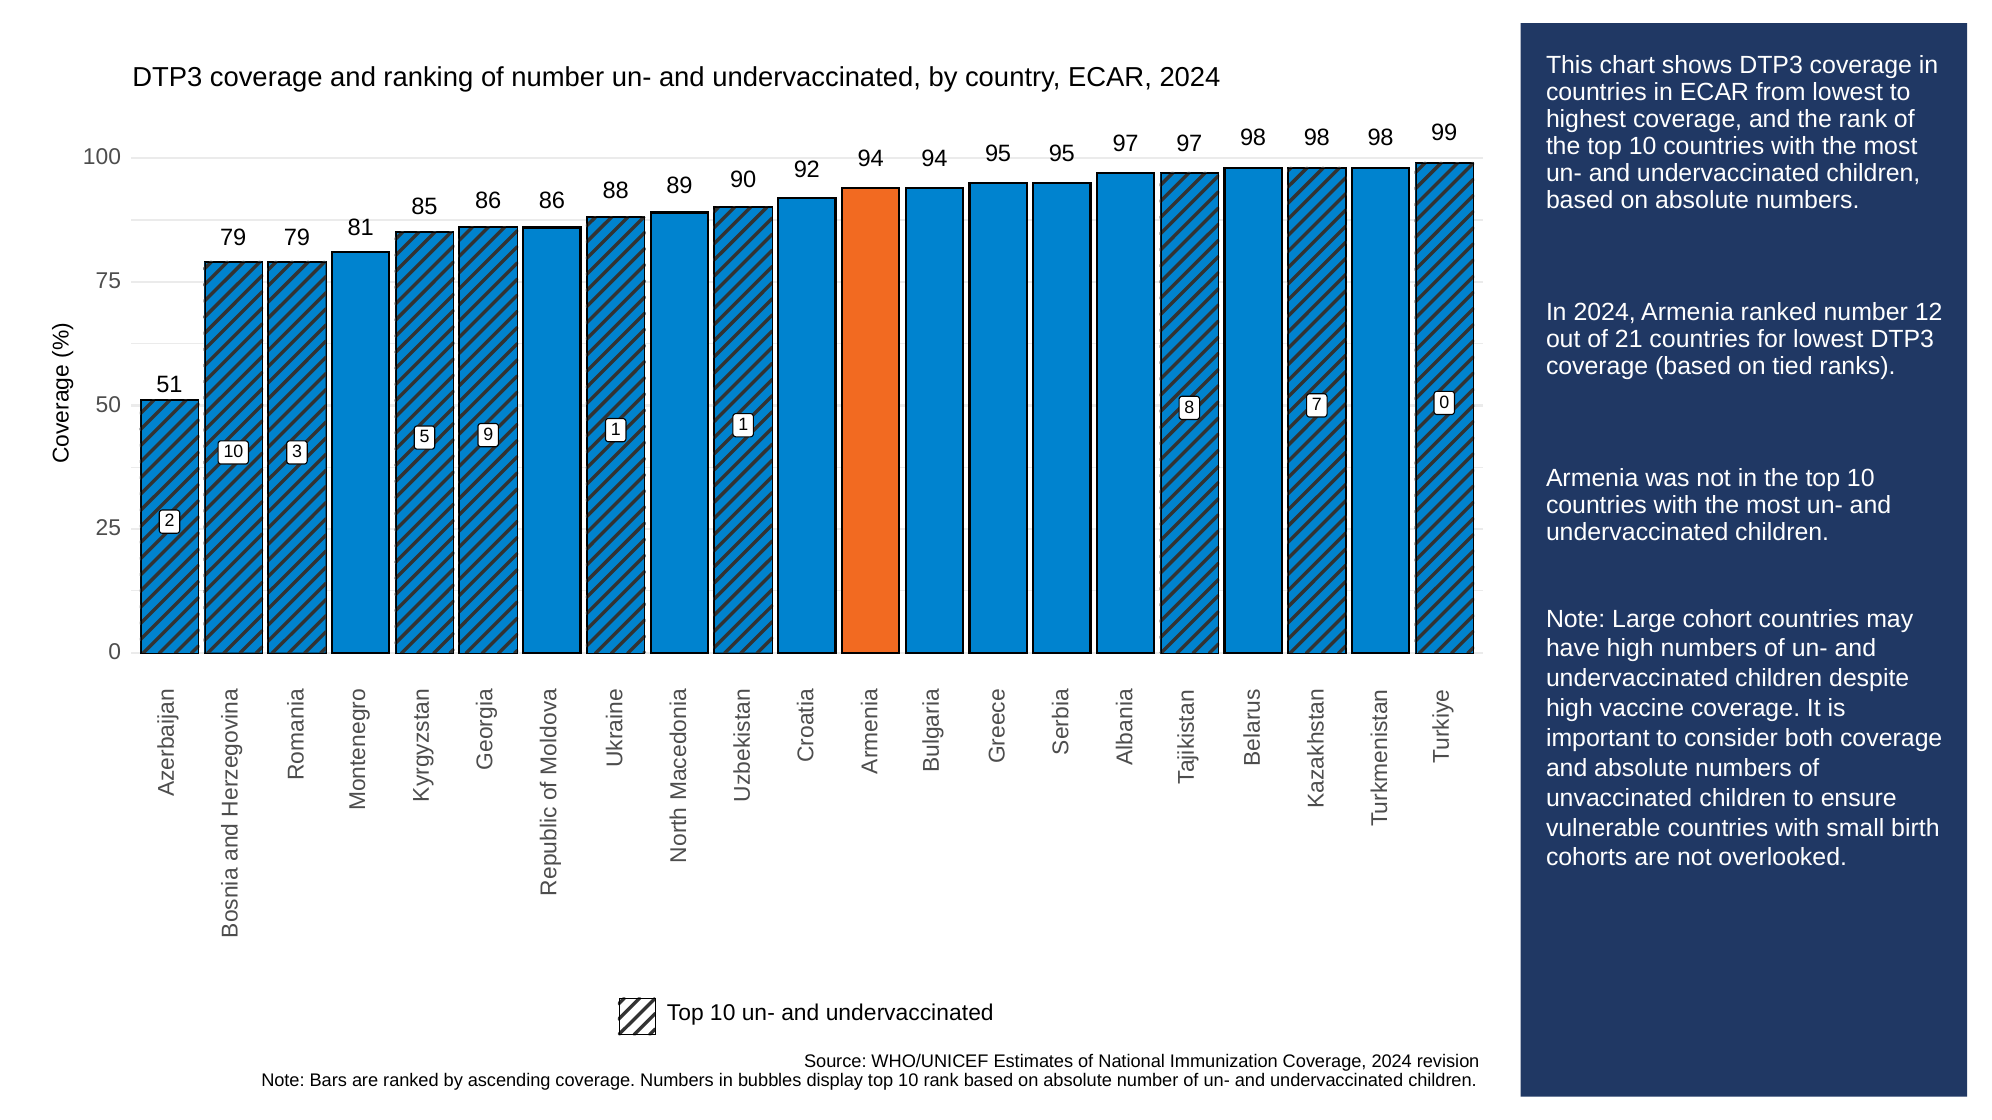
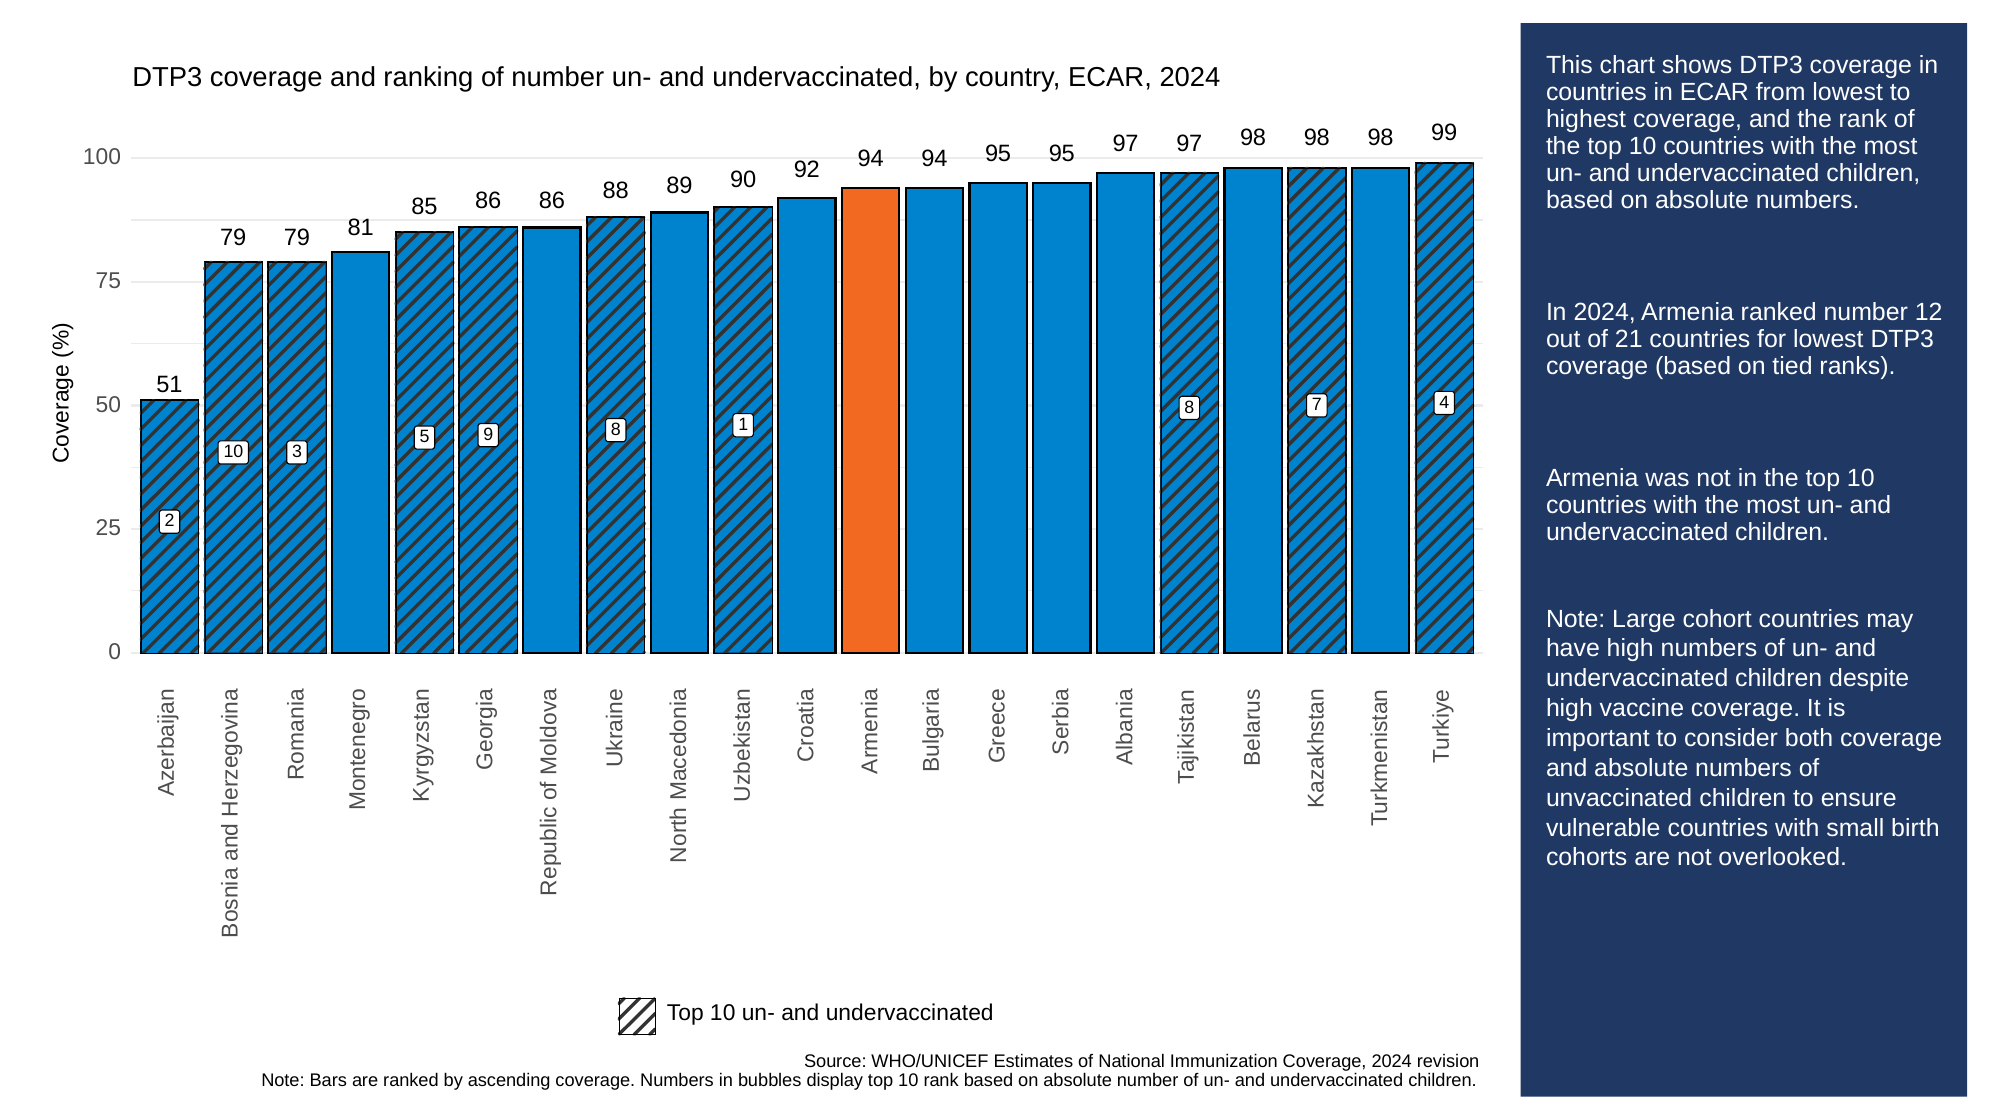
7 0: 0 -> 4 (1444, 402)
9 1: 1 -> 8 (616, 430)
